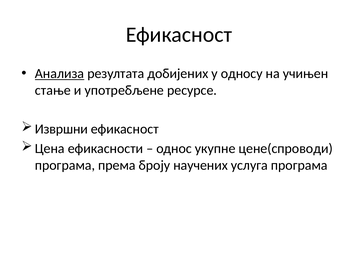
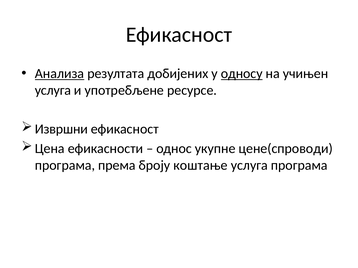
односу underline: none -> present (242, 74)
стање: стање -> услуга (53, 90)
научених: научених -> коштање (200, 165)
